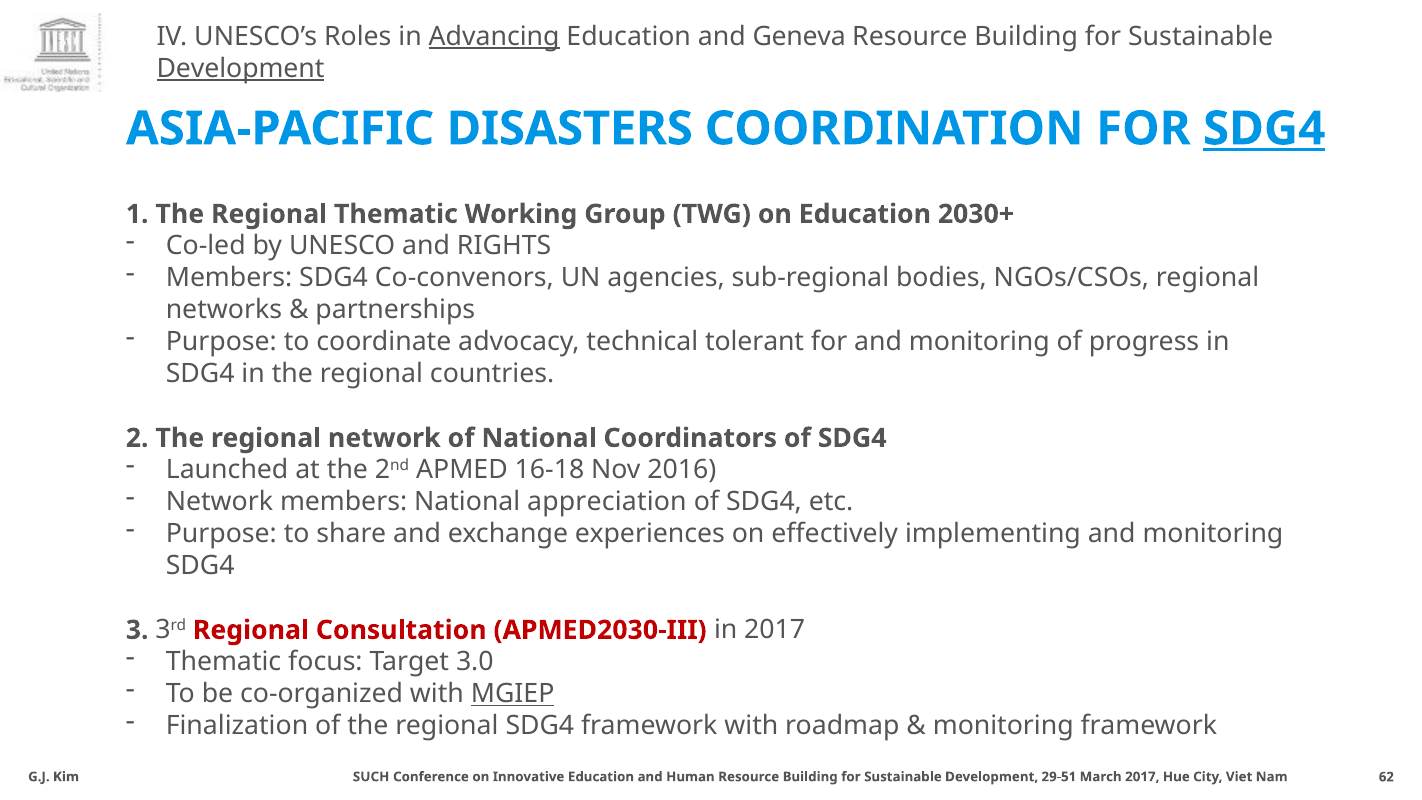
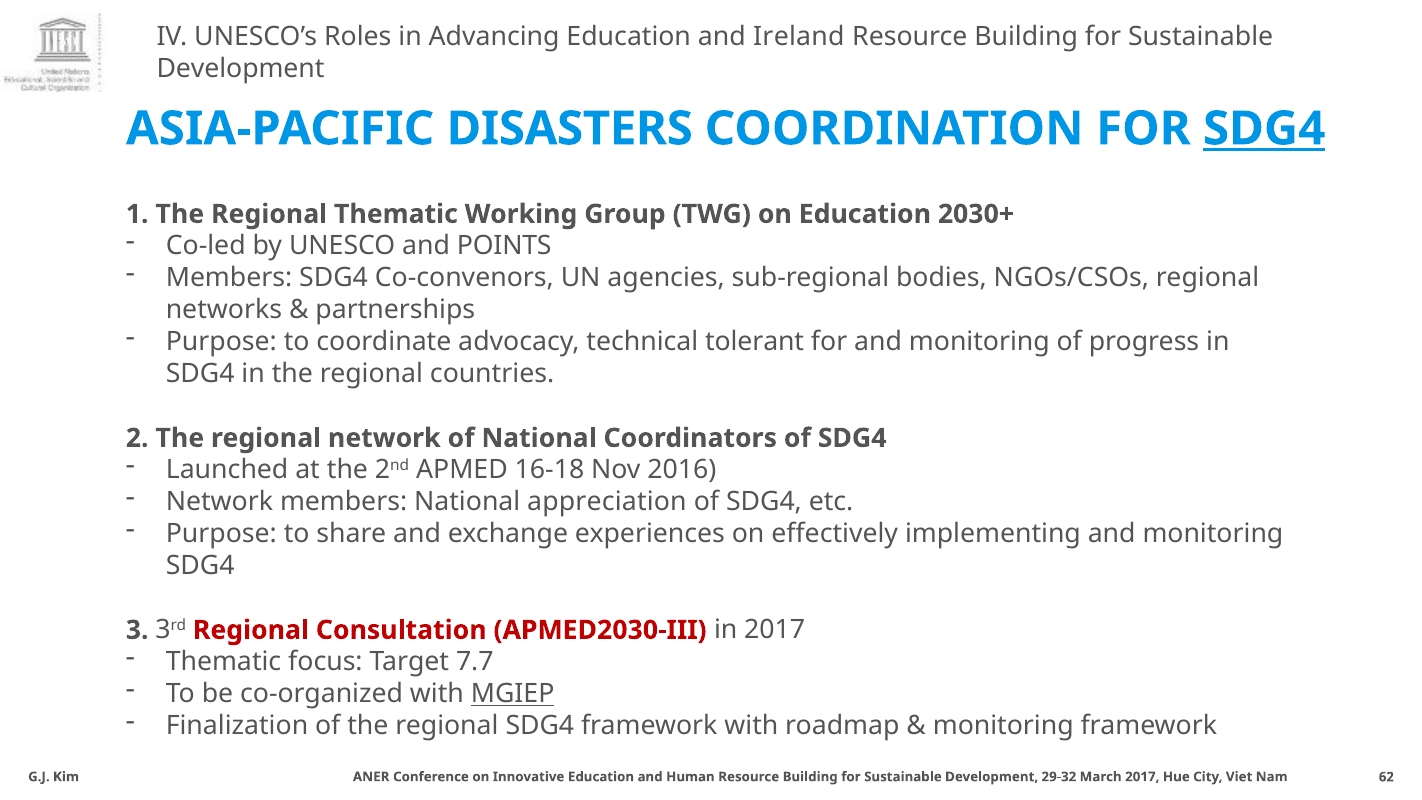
Advancing underline: present -> none (494, 37)
Geneva: Geneva -> Ireland (799, 37)
Development underline: present -> none (241, 69)
RIGHTS: RIGHTS -> POINTS (504, 246)
3.0: 3.0 -> 7.7 (475, 662)
SUCH: SUCH -> ANER (371, 777)
29-51: 29-51 -> 29-32 (1059, 777)
